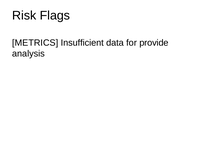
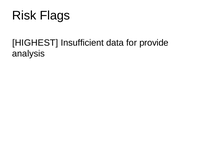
METRICS: METRICS -> HIGHEST (35, 43)
